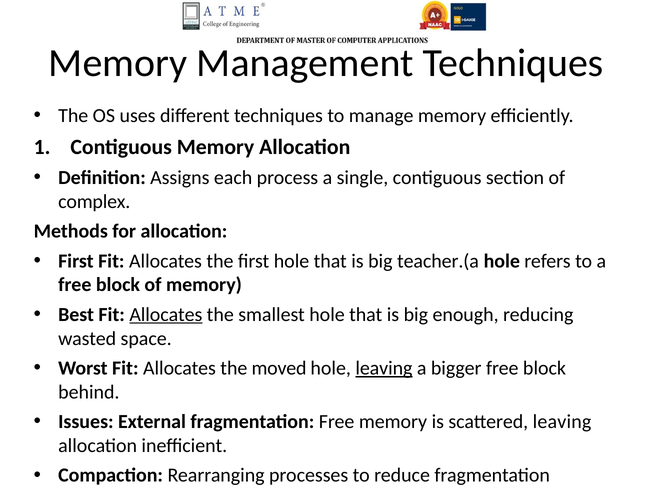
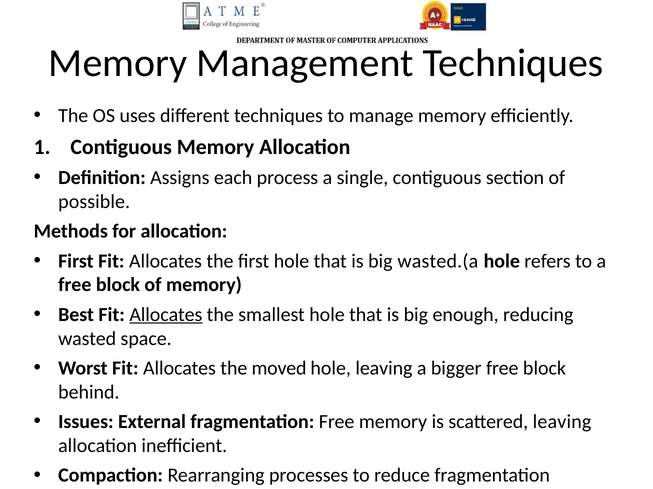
complex: complex -> possible (94, 202)
teacher.(a: teacher.(a -> wasted.(a (438, 261)
leaving underline: present -> none (384, 369)
